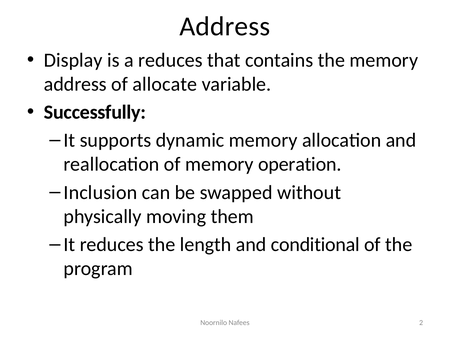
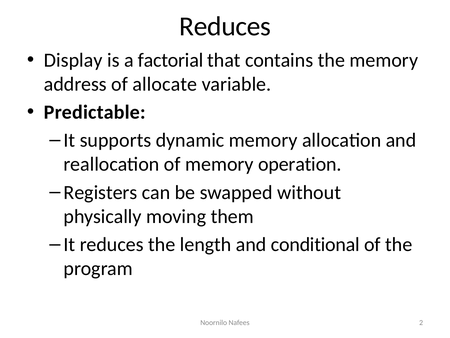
Address: Address -> Reduces (225, 27)
a reduces: reduces -> factorial (171, 60)
Successfully: Successfully -> Predictable (95, 112)
Inclusion: Inclusion -> Registers (100, 192)
